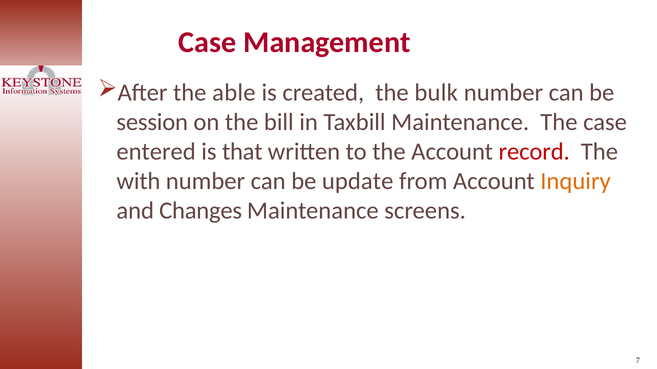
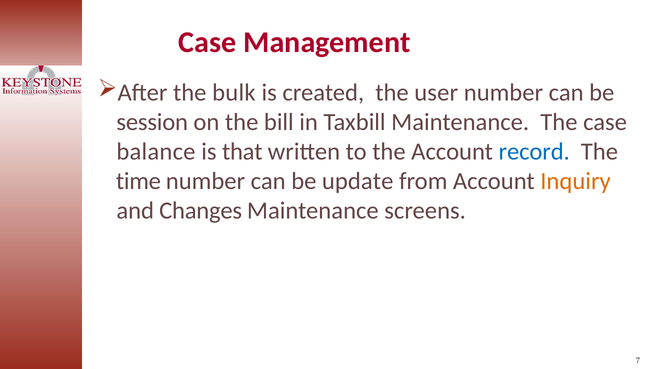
able: able -> bulk (234, 93)
bulk: bulk -> user (436, 93)
entered: entered -> balance (156, 152)
record colour: red -> blue (534, 152)
with: with -> time (138, 182)
